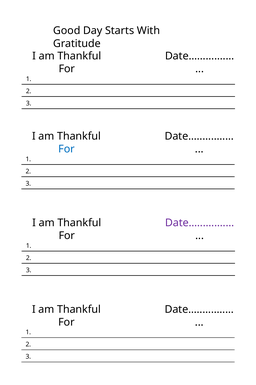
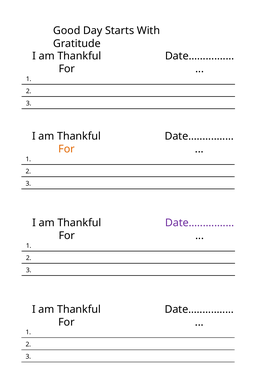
For colour: blue -> orange (66, 149)
